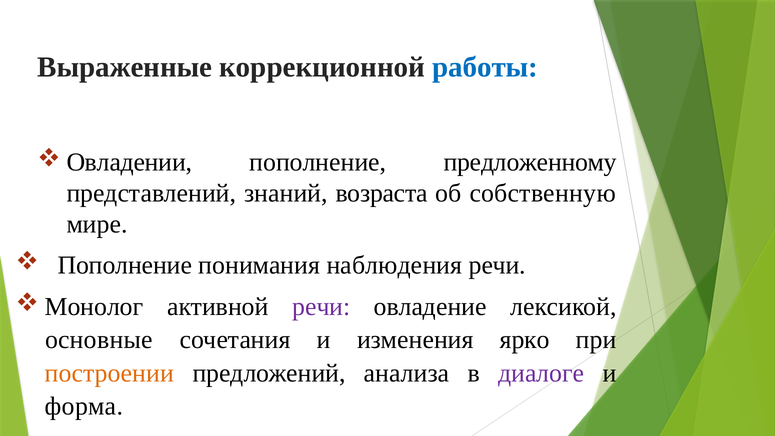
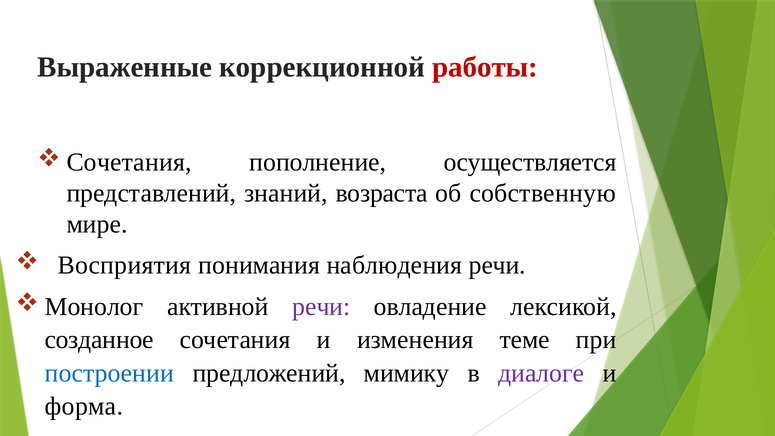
работы colour: blue -> red (485, 67)
Овладении: Овладении -> Сочетания (129, 162)
предложенному: предложенному -> осуществляется (530, 162)
Пополнение: Пополнение -> Восприятия (125, 265)
основные: основные -> созданное (99, 340)
ярко: ярко -> теме (525, 340)
построении colour: orange -> blue (109, 373)
анализа: анализа -> мимику (407, 373)
